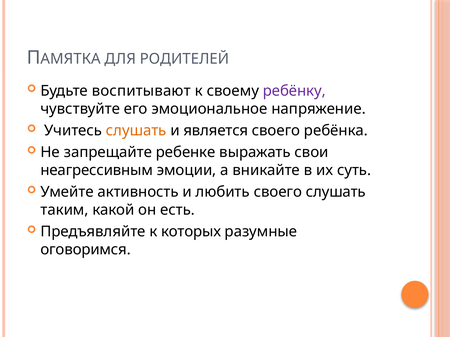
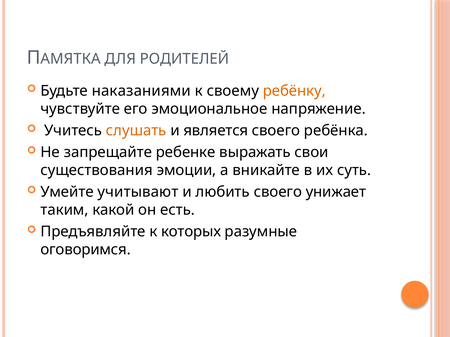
воспитывают: воспитывают -> наказаниями (141, 91)
ребёнку colour: purple -> orange (294, 91)
неагрессивным: неагрессивным -> существования (97, 171)
активность: активность -> учитывают (138, 192)
своего слушать: слушать -> унижает (336, 192)
